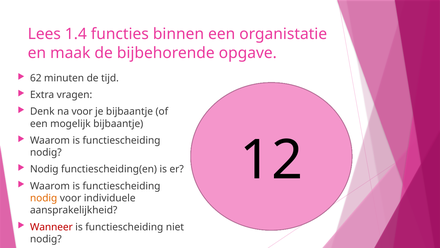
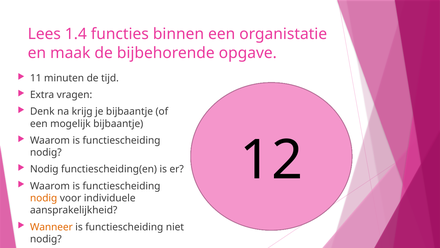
62: 62 -> 11 (36, 78)
na voor: voor -> krijg (82, 111)
Wanneer colour: red -> orange (51, 227)
